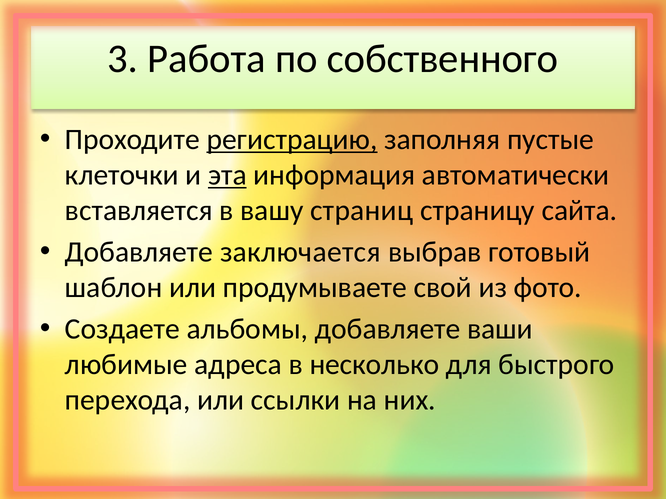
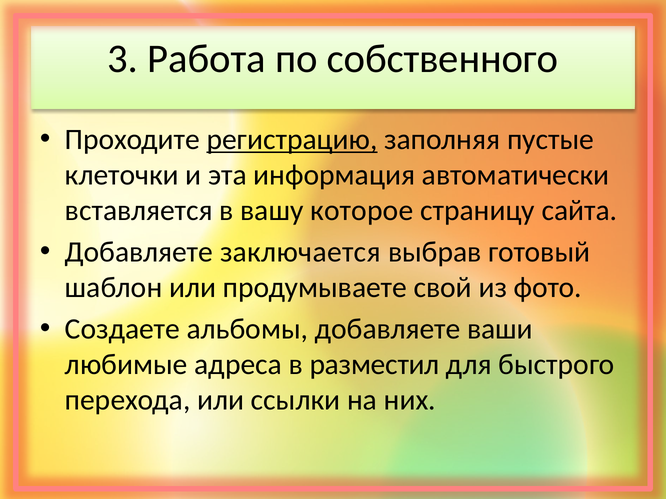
эта underline: present -> none (227, 175)
страниц: страниц -> которое (362, 211)
несколько: несколько -> разместил (375, 365)
